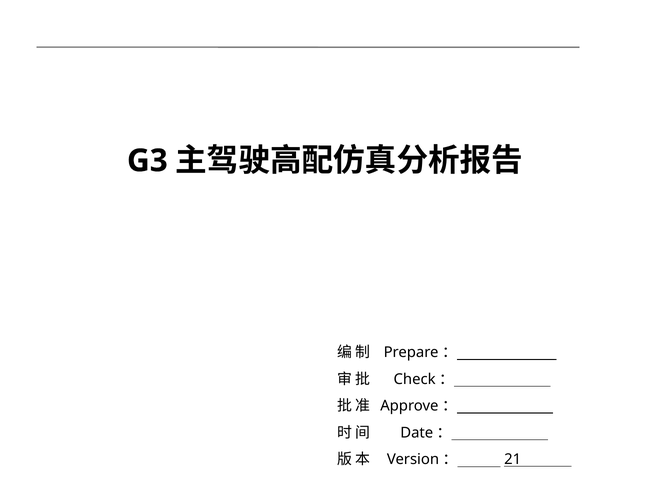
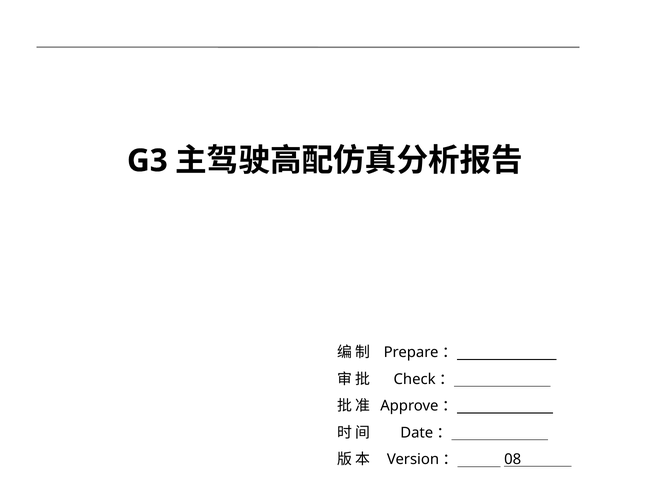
21: 21 -> 08 (513, 459)
